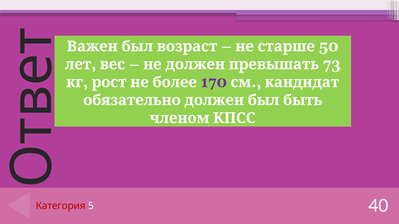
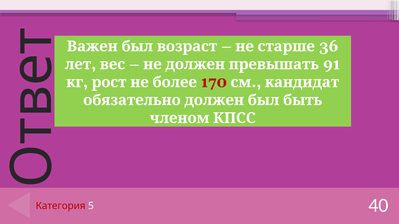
50: 50 -> 36 (329, 46)
73: 73 -> 91 (332, 64)
170 colour: purple -> red (214, 82)
